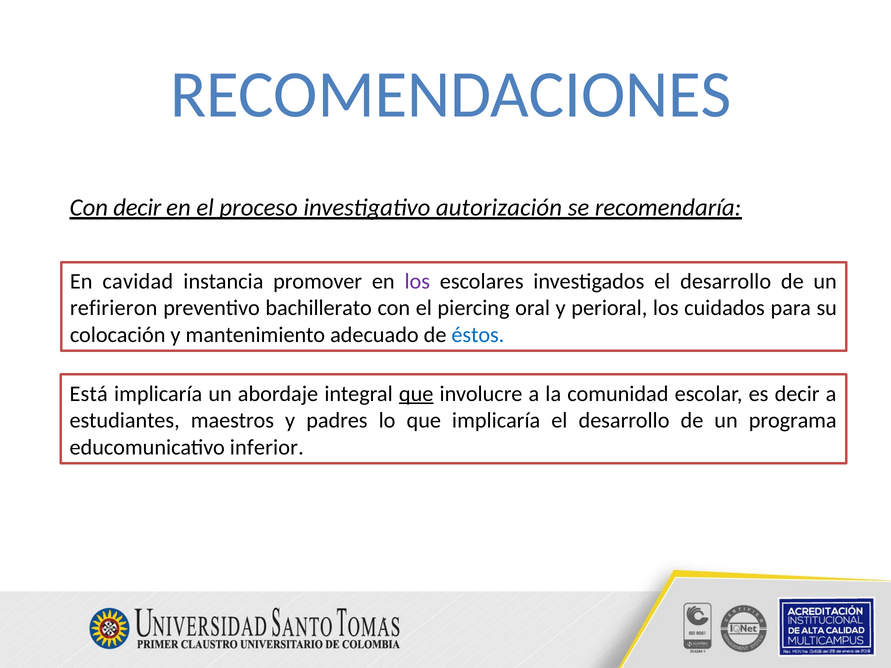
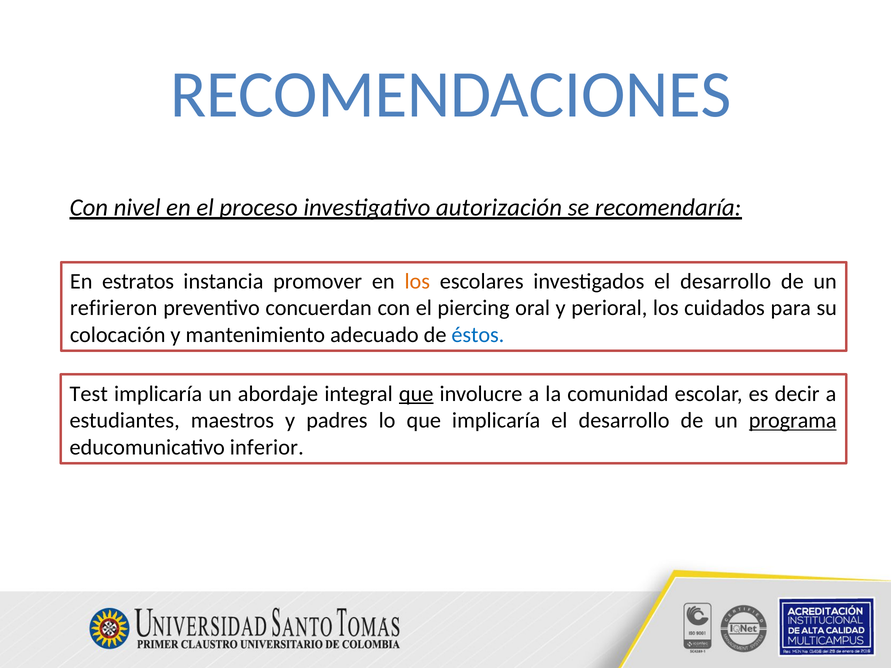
Con decir: decir -> nivel (137, 208)
cavidad: cavidad -> estratos (138, 281)
los colour: purple -> orange (417, 281)
bachillerato: bachillerato -> concuerdan (319, 308)
Está: Está -> Test (89, 394)
programa underline: none -> present (793, 421)
